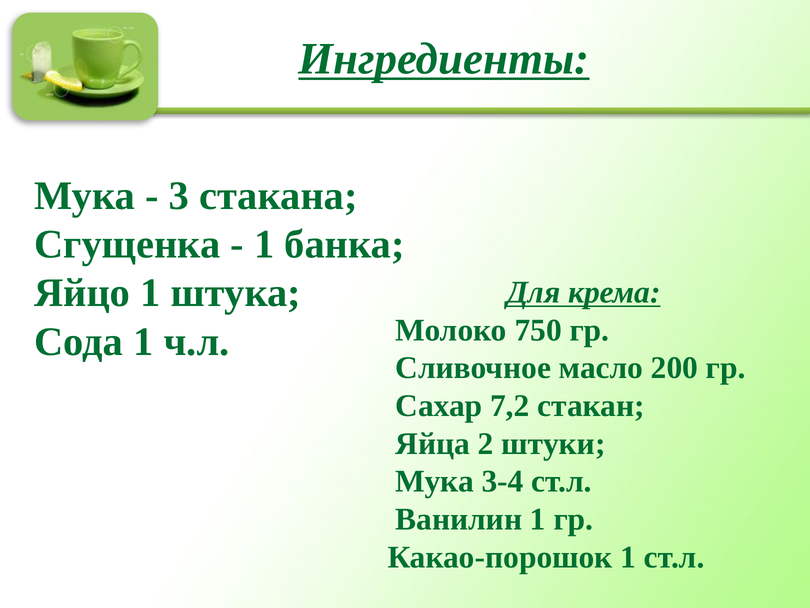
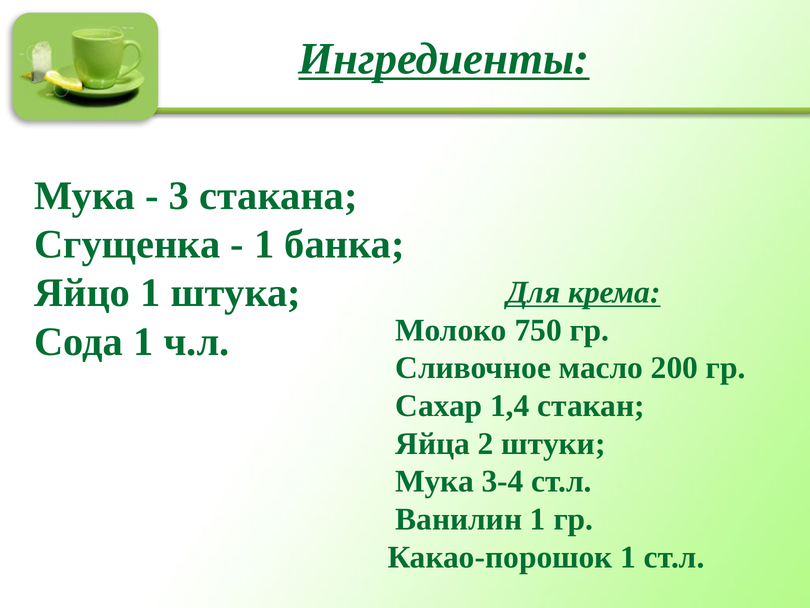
7,2: 7,2 -> 1,4 (510, 406)
